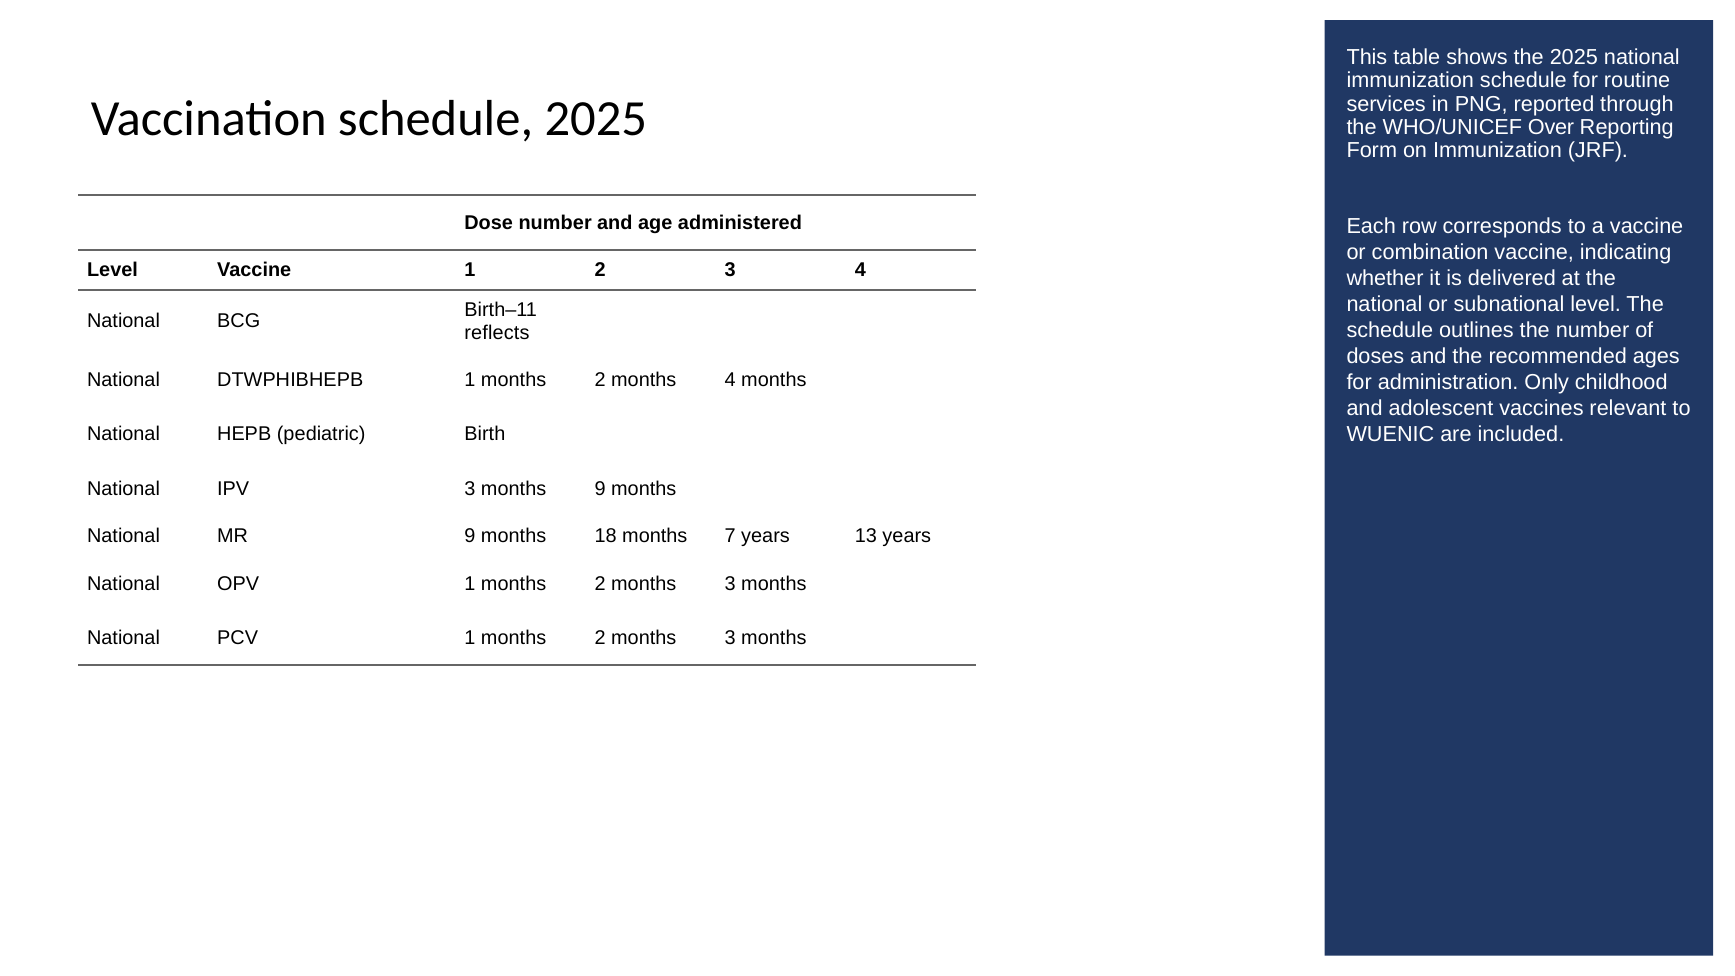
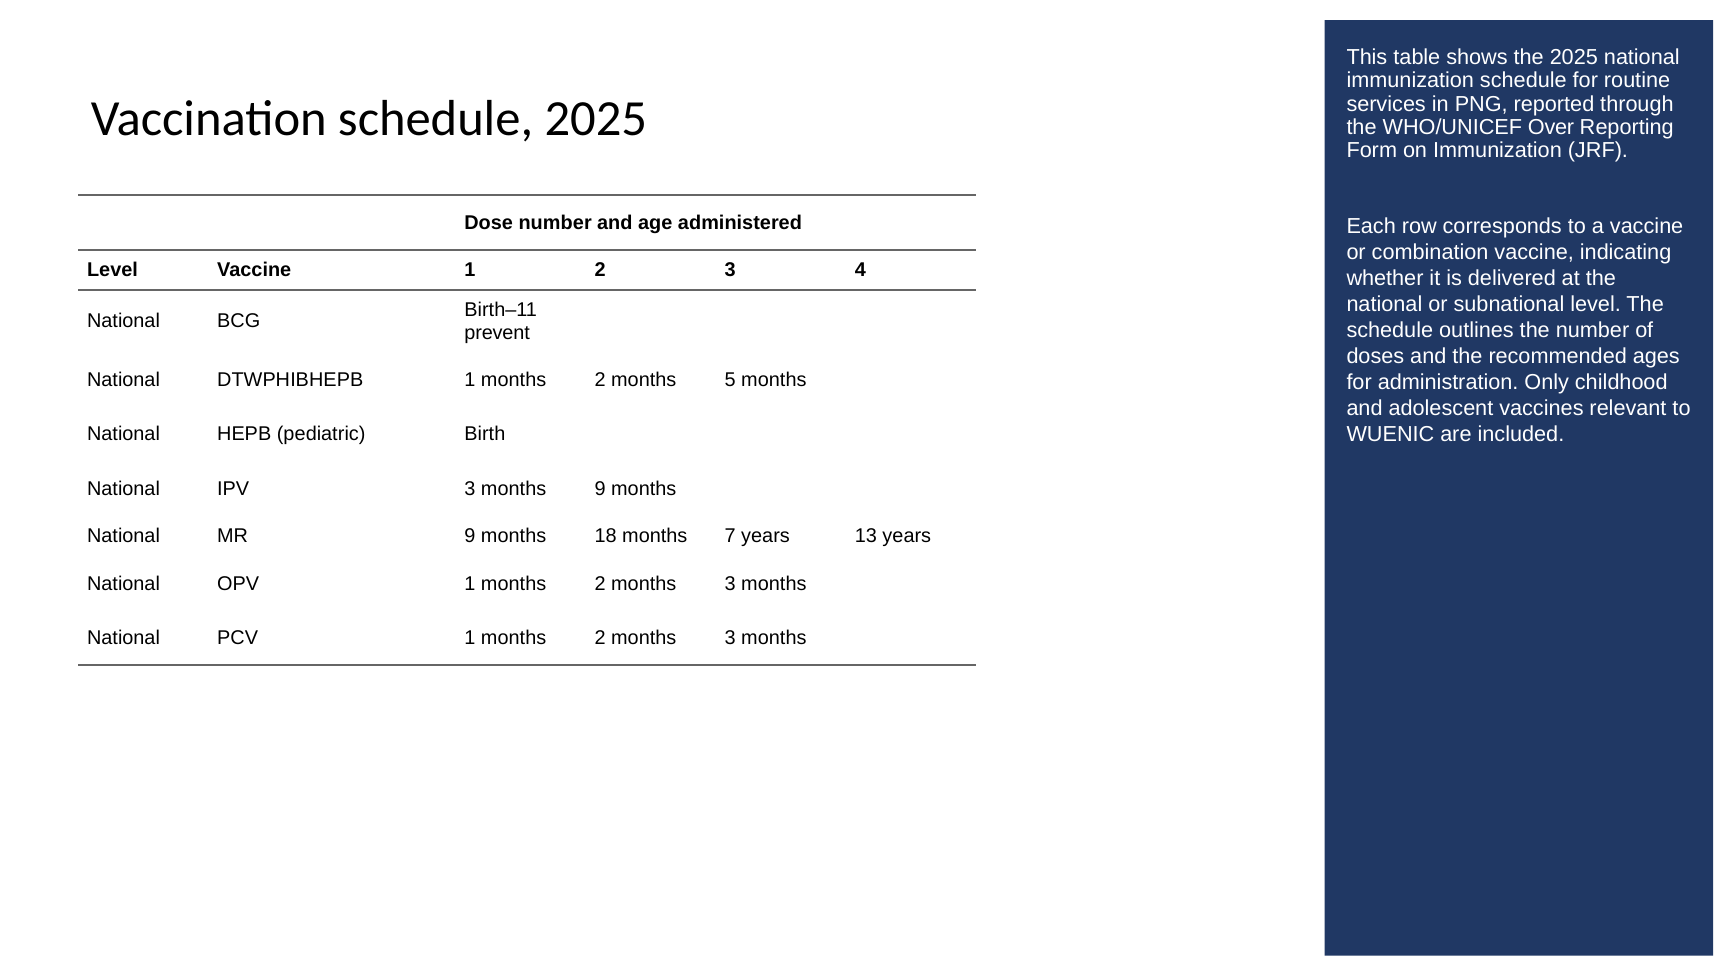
reflects: reflects -> prevent (497, 332)
months 4: 4 -> 5 (730, 380)
